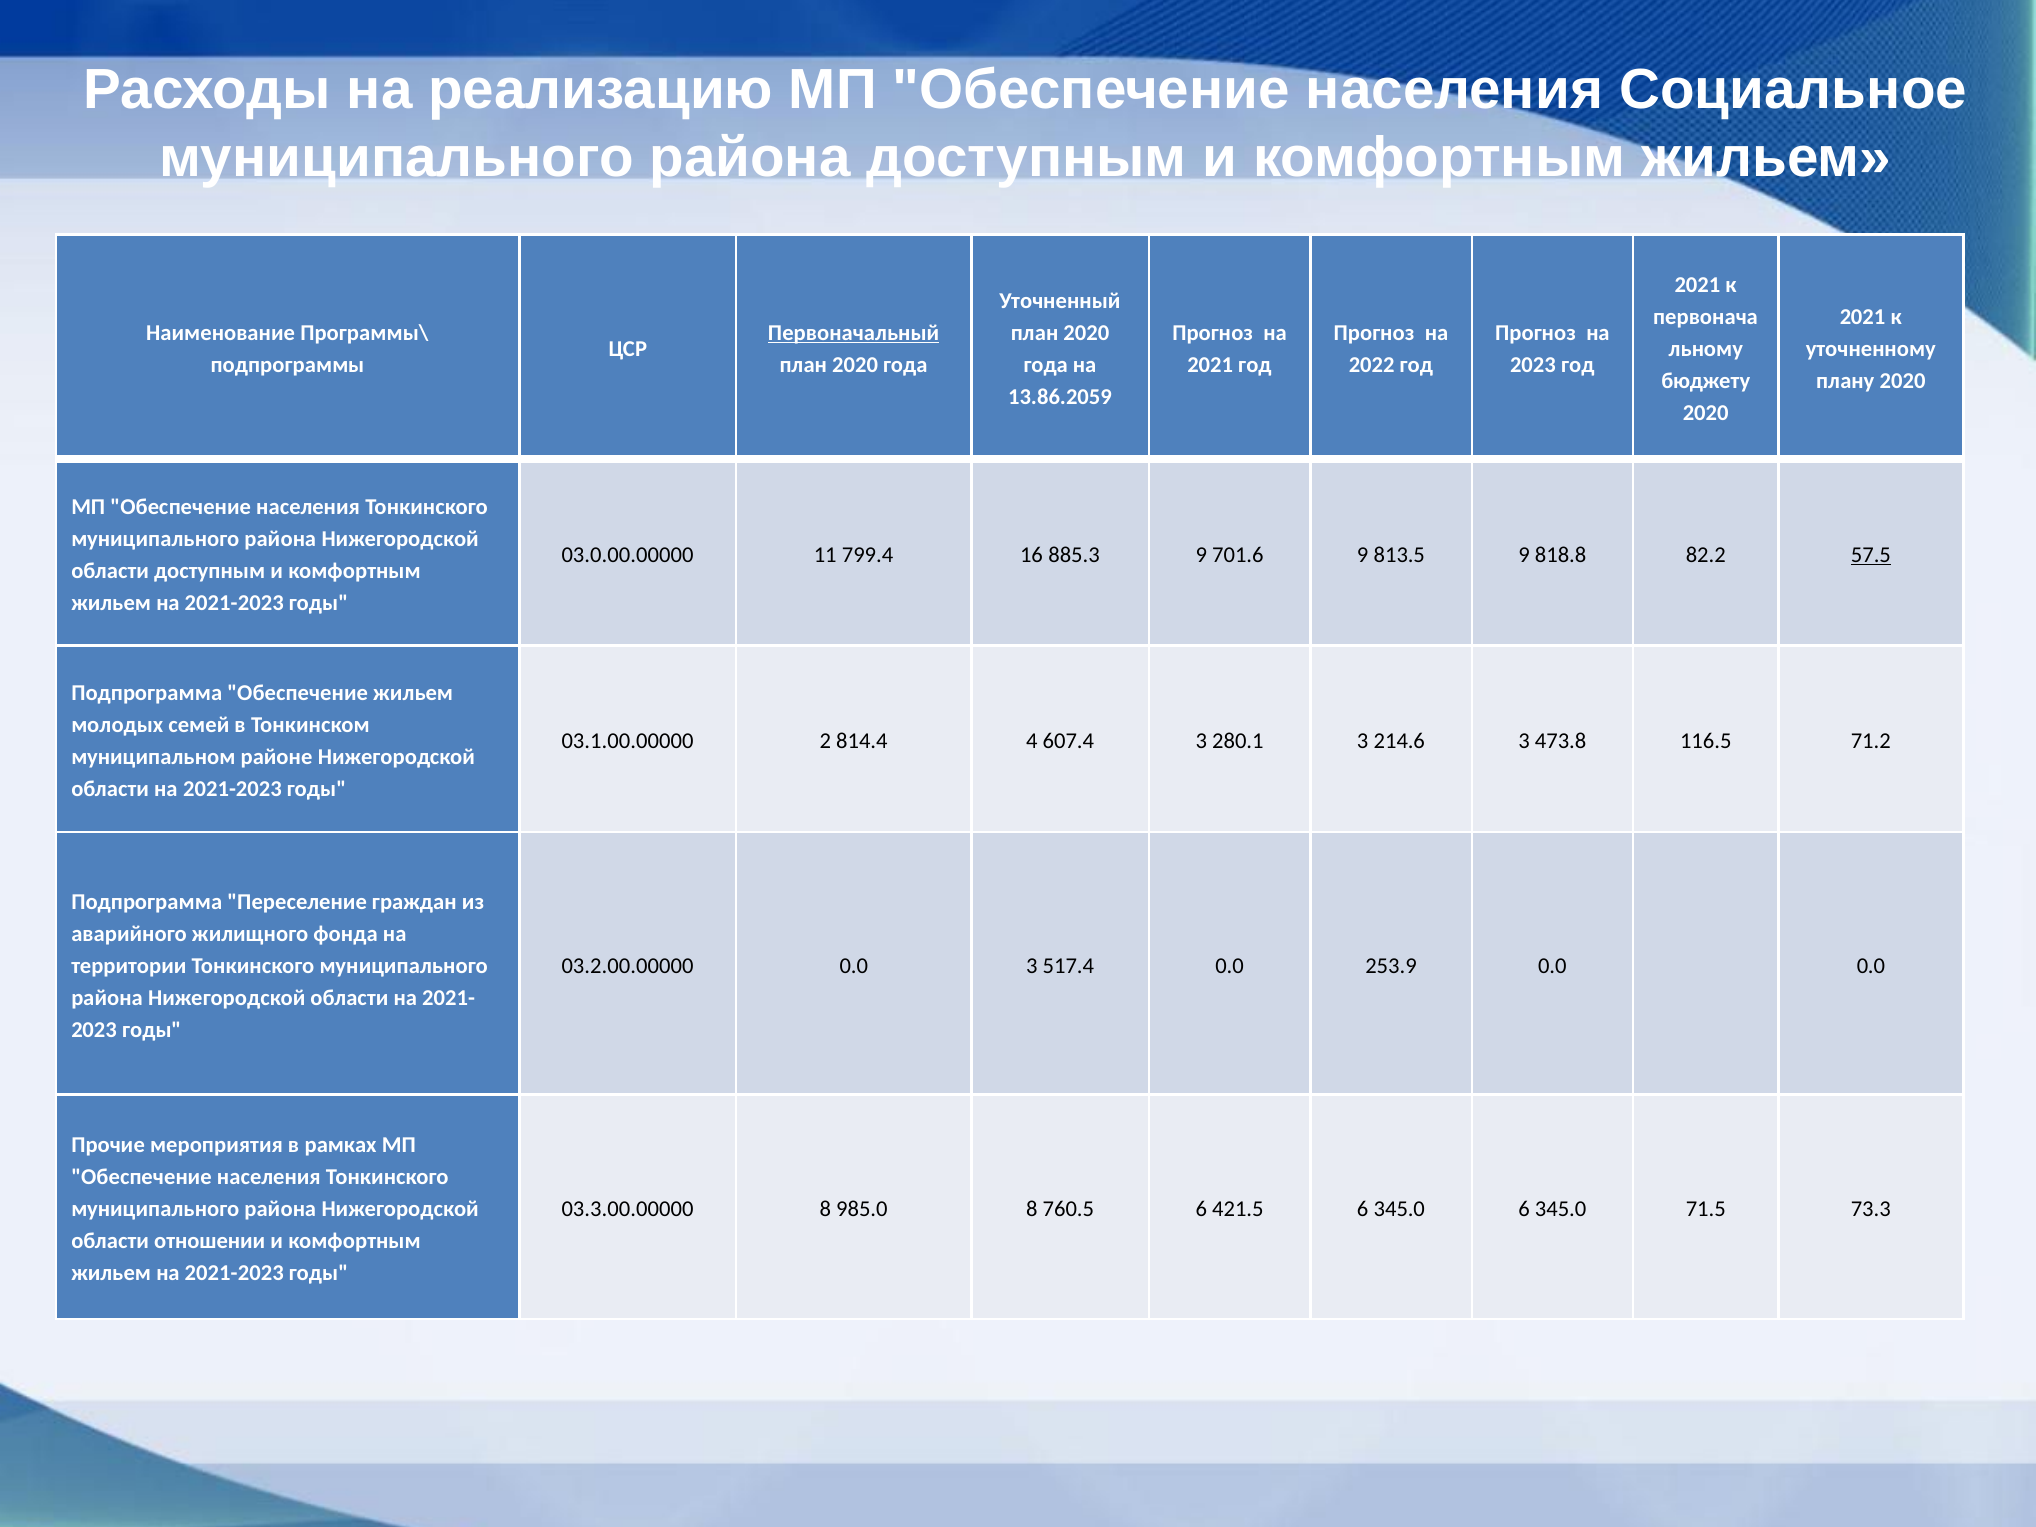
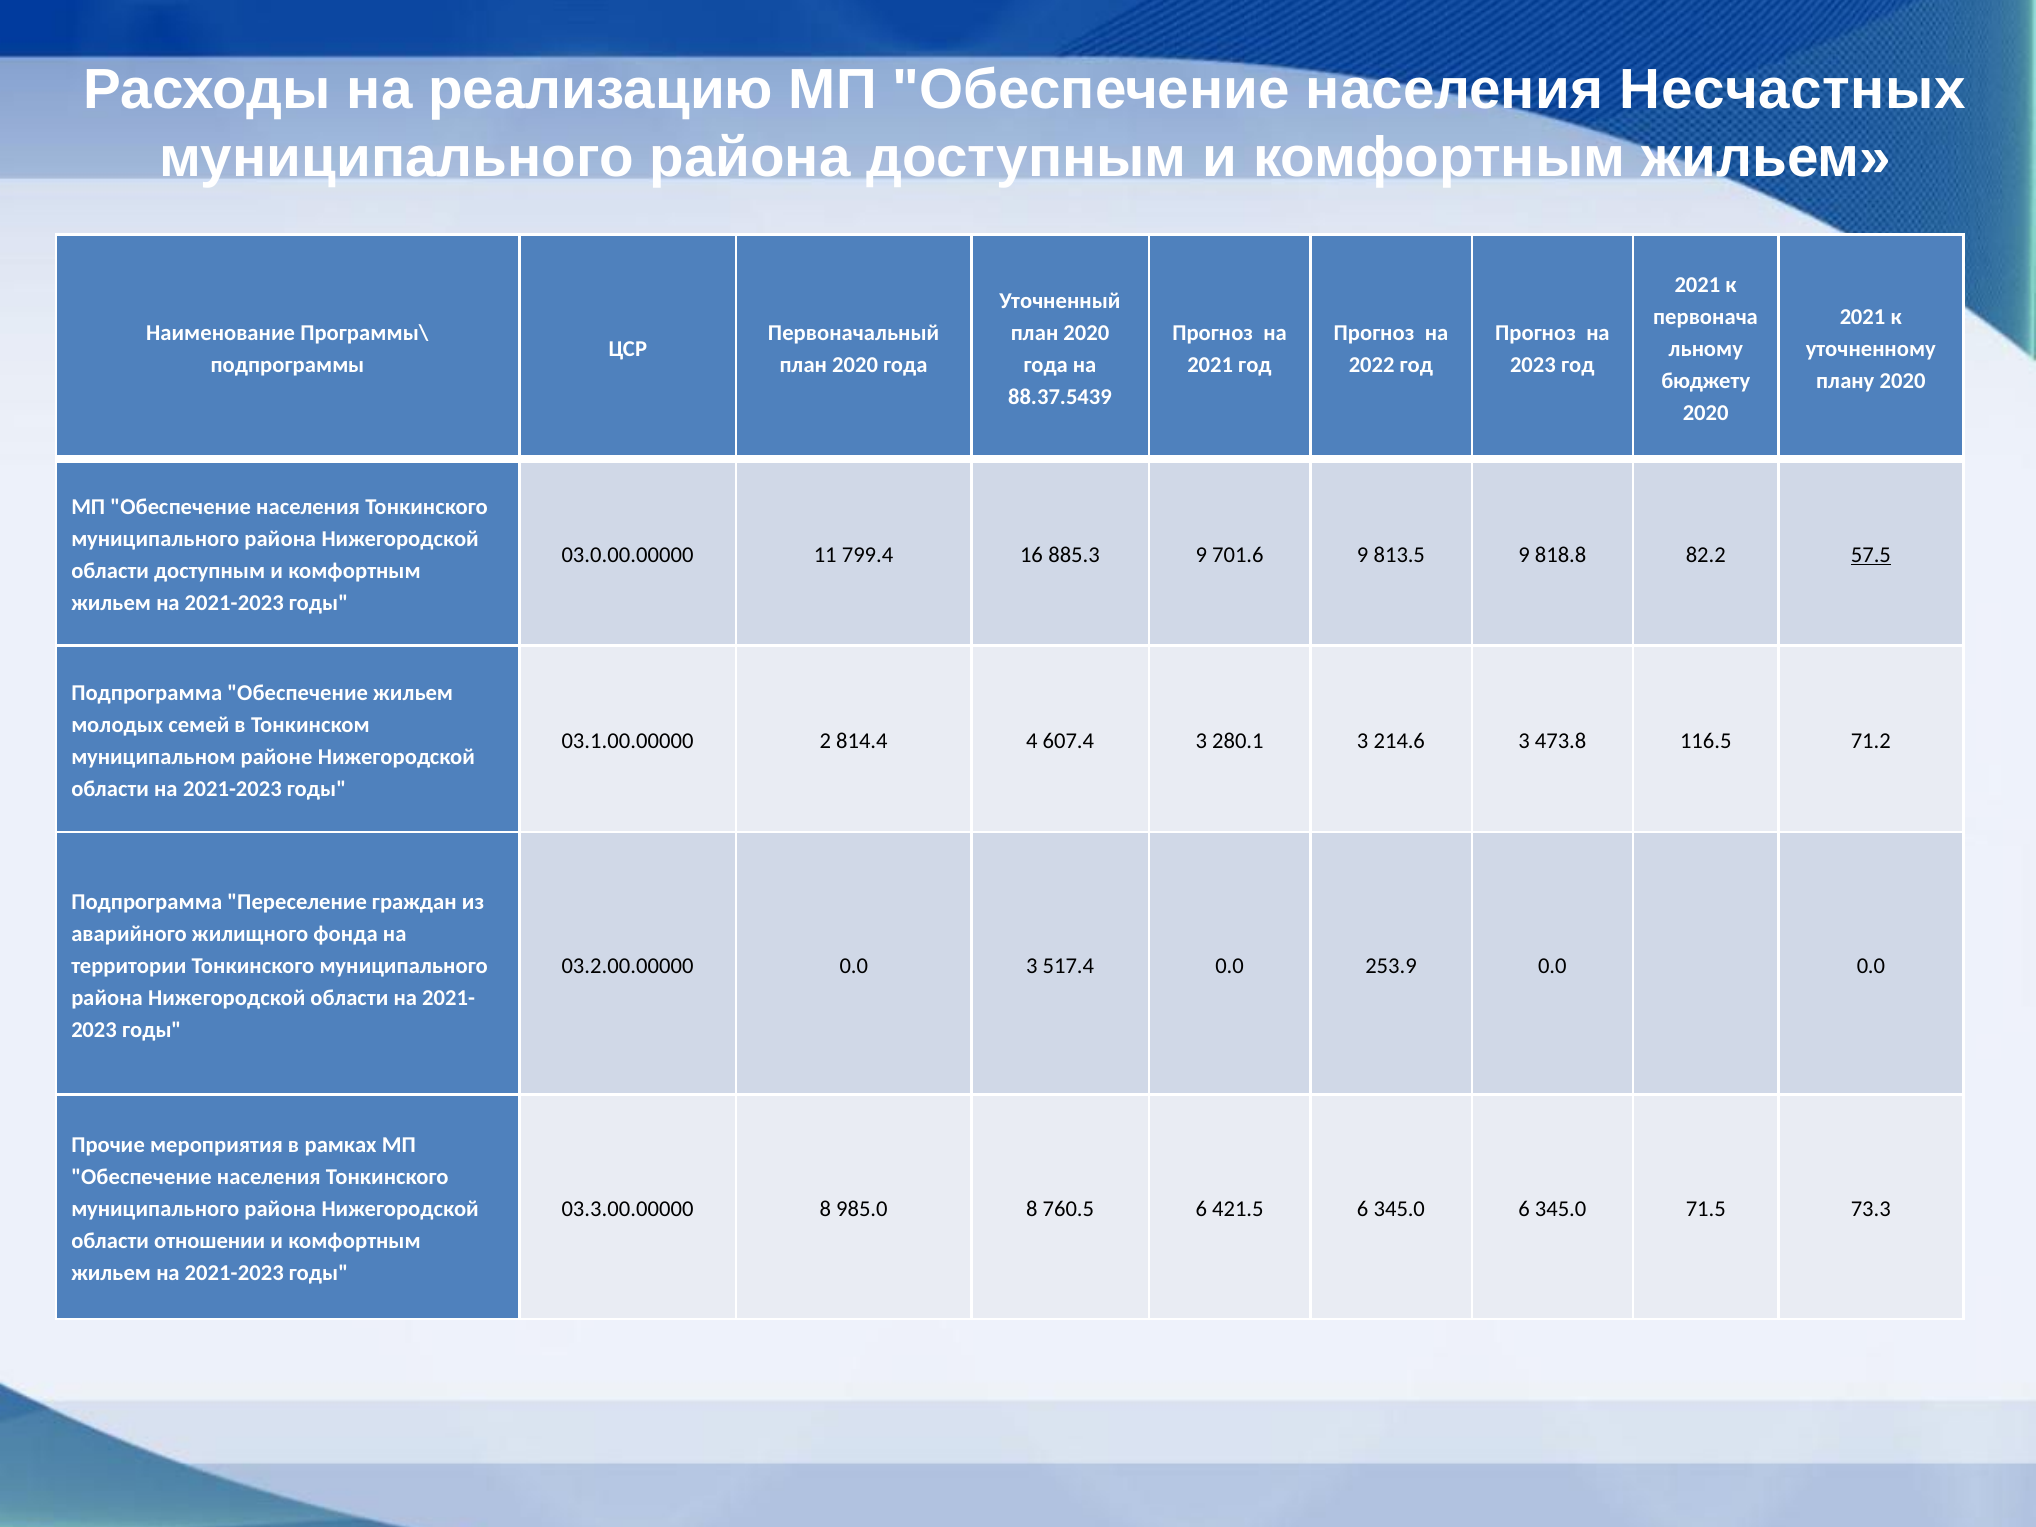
Социальное: Социальное -> Несчастных (1793, 90)
Первоначальный underline: present -> none (854, 333)
13.86.2059: 13.86.2059 -> 88.37.5439 (1060, 397)
